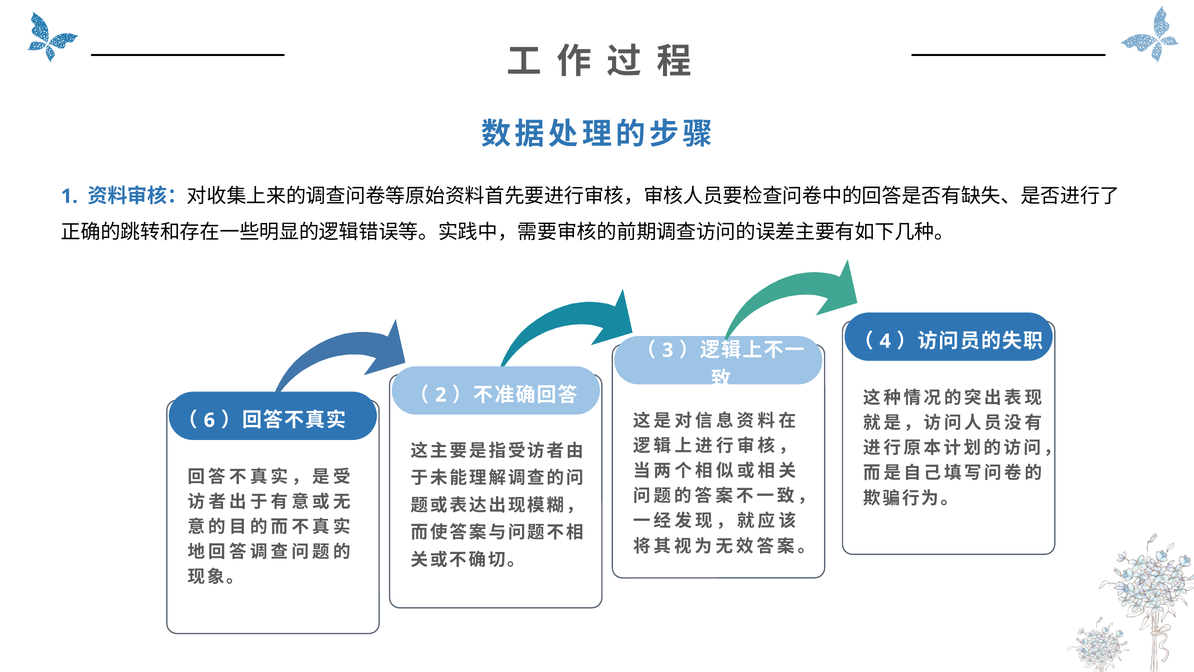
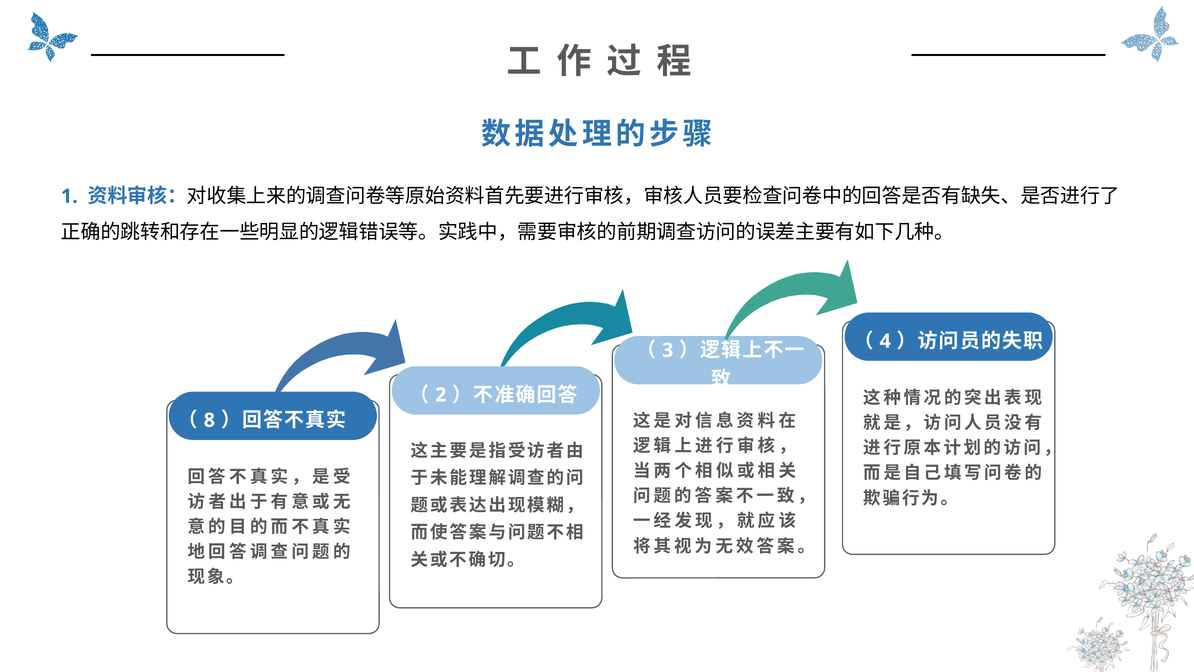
6: 6 -> 8 (209, 420)
